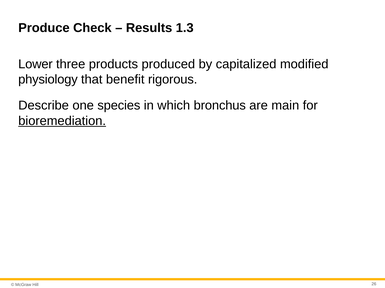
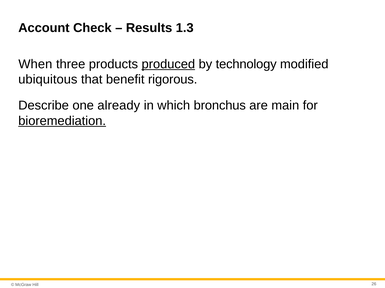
Produce: Produce -> Account (44, 28)
Lower: Lower -> When (35, 64)
produced underline: none -> present (168, 64)
capitalized: capitalized -> technology (246, 64)
physiology: physiology -> ubiquitous (48, 80)
species: species -> already (119, 106)
